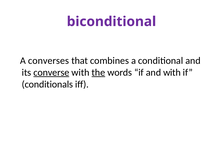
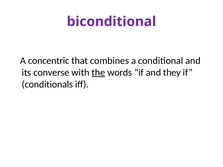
converses: converses -> concentric (49, 61)
converse underline: present -> none (51, 73)
and with: with -> they (172, 73)
